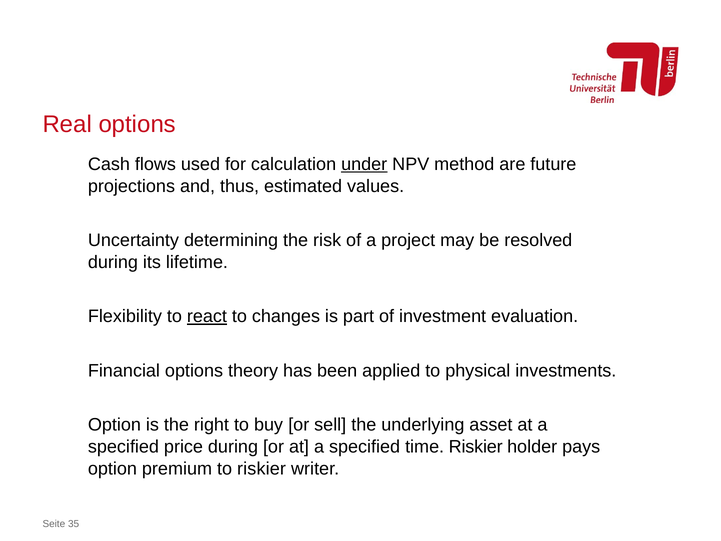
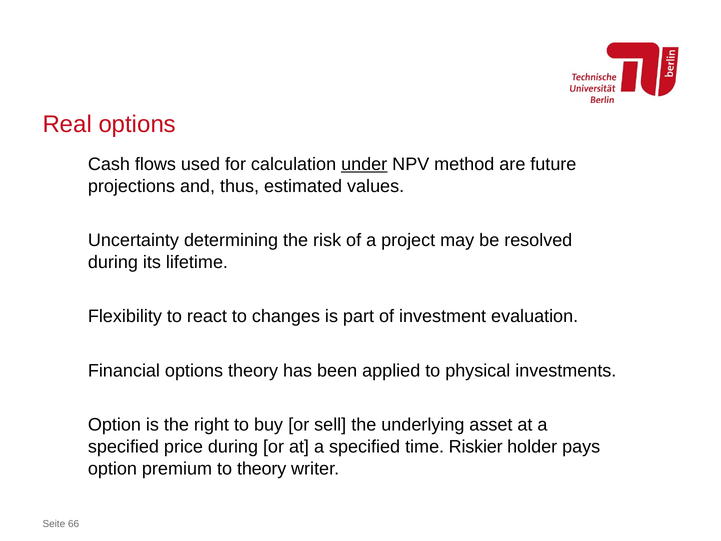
react underline: present -> none (207, 316)
to riskier: riskier -> theory (262, 468)
35: 35 -> 66 (74, 524)
